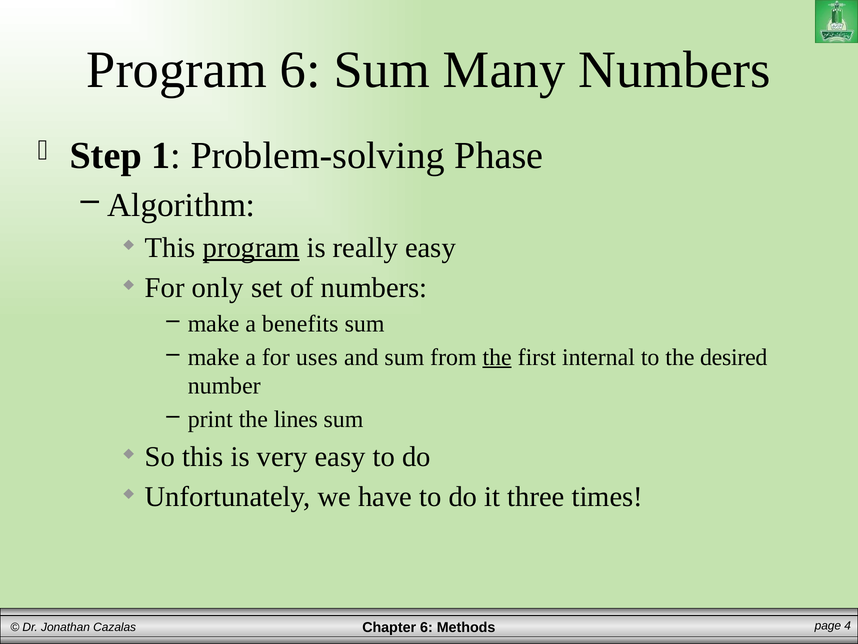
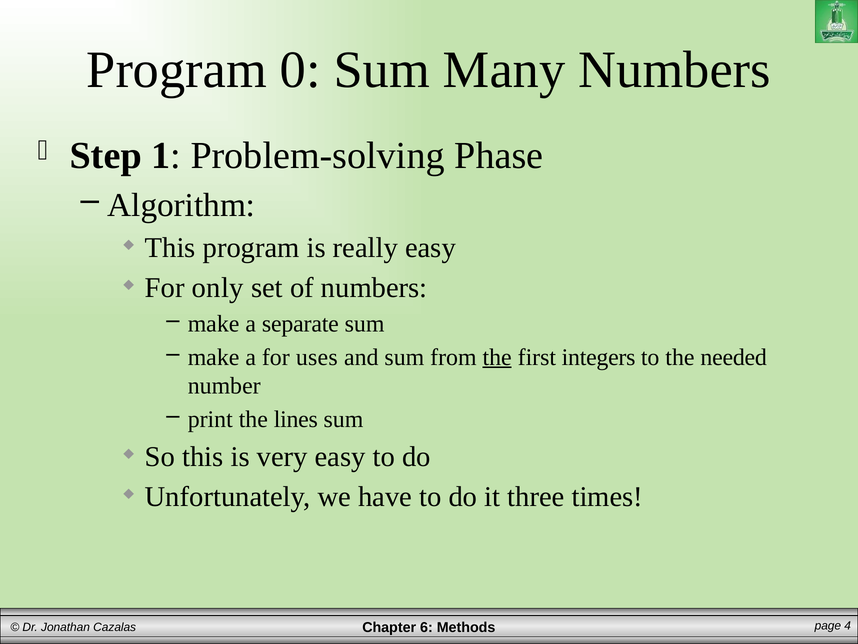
Program 6: 6 -> 0 (300, 70)
program underline: present -> none (251, 248)
benefits: benefits -> separate (300, 324)
internal: internal -> integers (599, 357)
desired: desired -> needed (734, 357)
